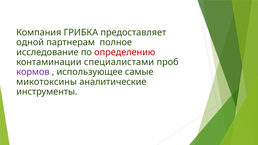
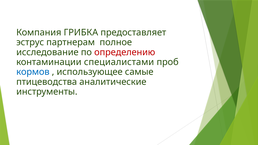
одной: одной -> эструс (30, 42)
кормов colour: purple -> blue (33, 72)
микотоксины: микотоксины -> птицеводства (47, 82)
